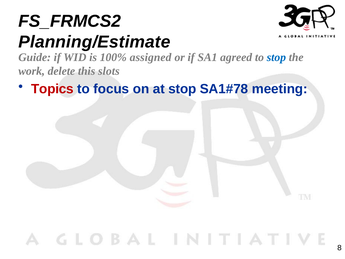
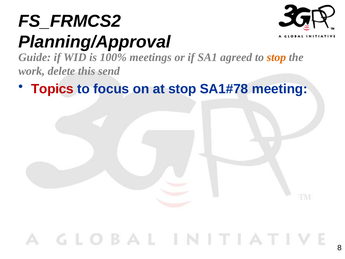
Planning/Estimate: Planning/Estimate -> Planning/Approval (95, 42)
assigned: assigned -> meetings (151, 57)
stop colour: blue -> orange (276, 57)
slots: slots -> send (109, 71)
